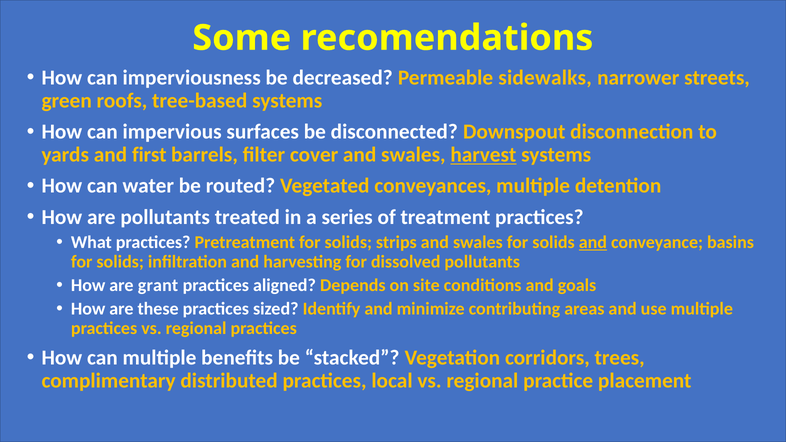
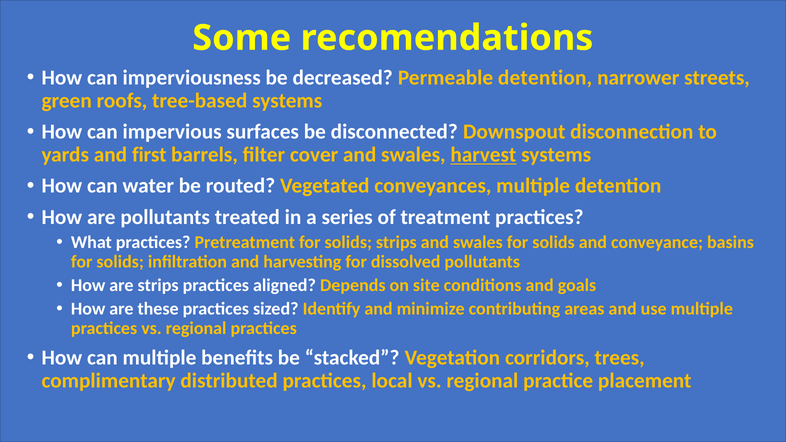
Permeable sidewalks: sidewalks -> detention (545, 78)
and underline: present -> none (593, 242)
are grant: grant -> strips (158, 285)
